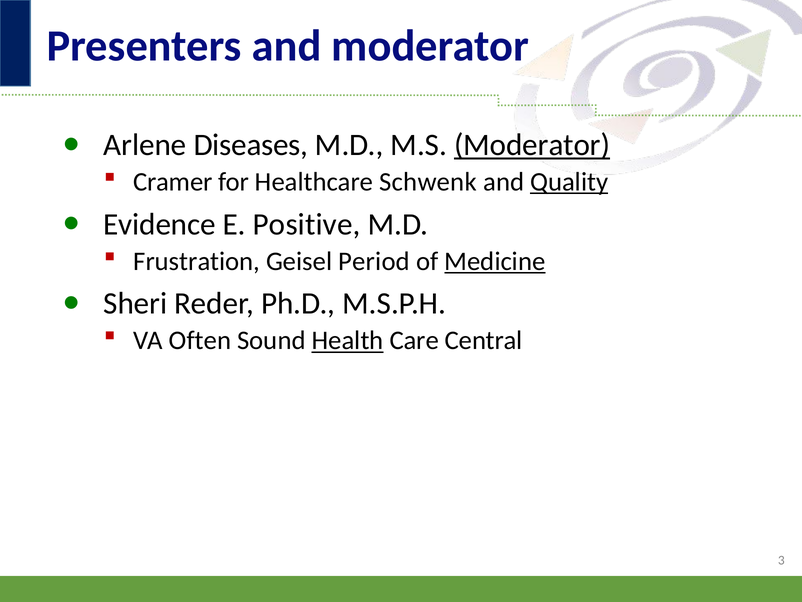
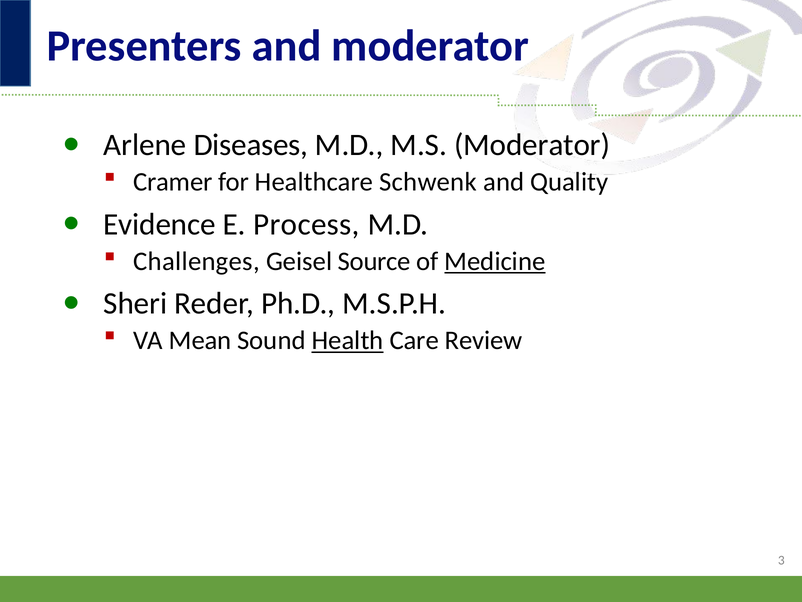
Moderator underline: present -> none (532, 145)
Quality underline: present -> none (569, 182)
Positive: Positive -> Process (307, 224)
Frustration: Frustration -> Challenges (197, 261)
Period: Period -> Source (374, 261)
Often: Often -> Mean (200, 340)
Central: Central -> Review (484, 340)
